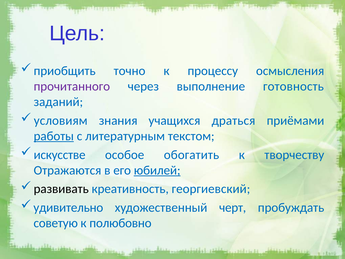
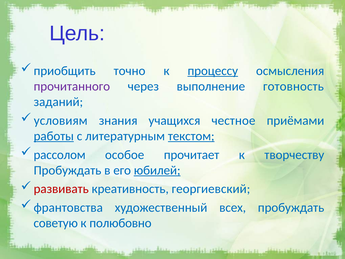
процессу underline: none -> present (213, 71)
драться: драться -> честное (233, 120)
текстом underline: none -> present (191, 136)
искусстве: искусстве -> рассолом (60, 155)
обогатить: обогатить -> прочитает (192, 155)
Отражаются: Отражаются -> Пробуждать (67, 170)
развивать colour: black -> red (61, 189)
удивительно: удивительно -> франтовства (68, 207)
черт: черт -> всех (233, 207)
